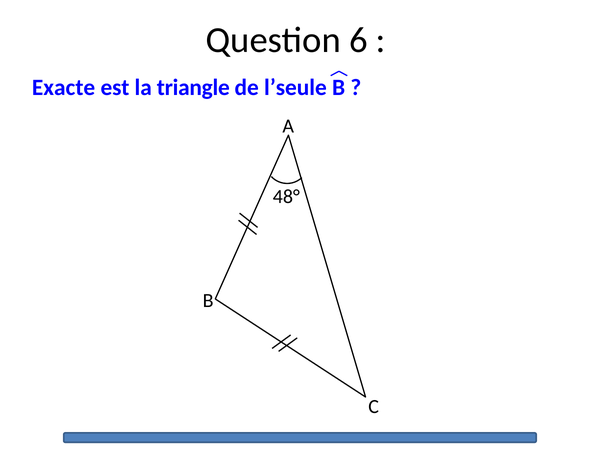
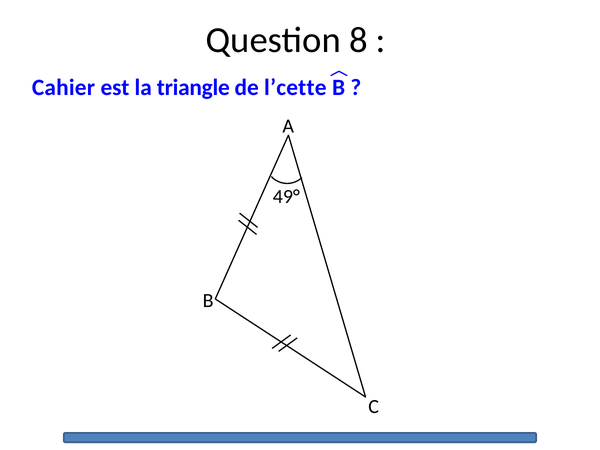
6: 6 -> 8 (358, 40)
Exacte: Exacte -> Cahier (63, 88)
l’seule: l’seule -> l’cette (295, 88)
48°: 48° -> 49° (286, 197)
